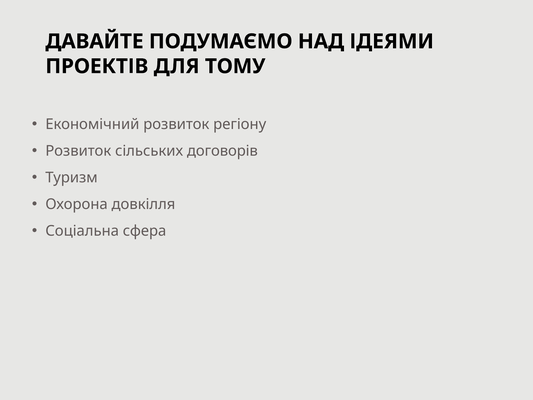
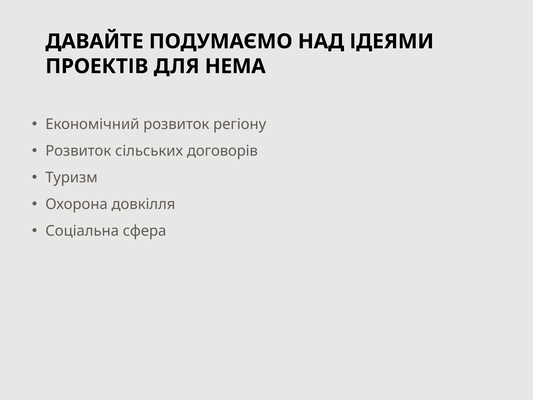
ТОМУ: ТОМУ -> НЕМА (235, 66)
